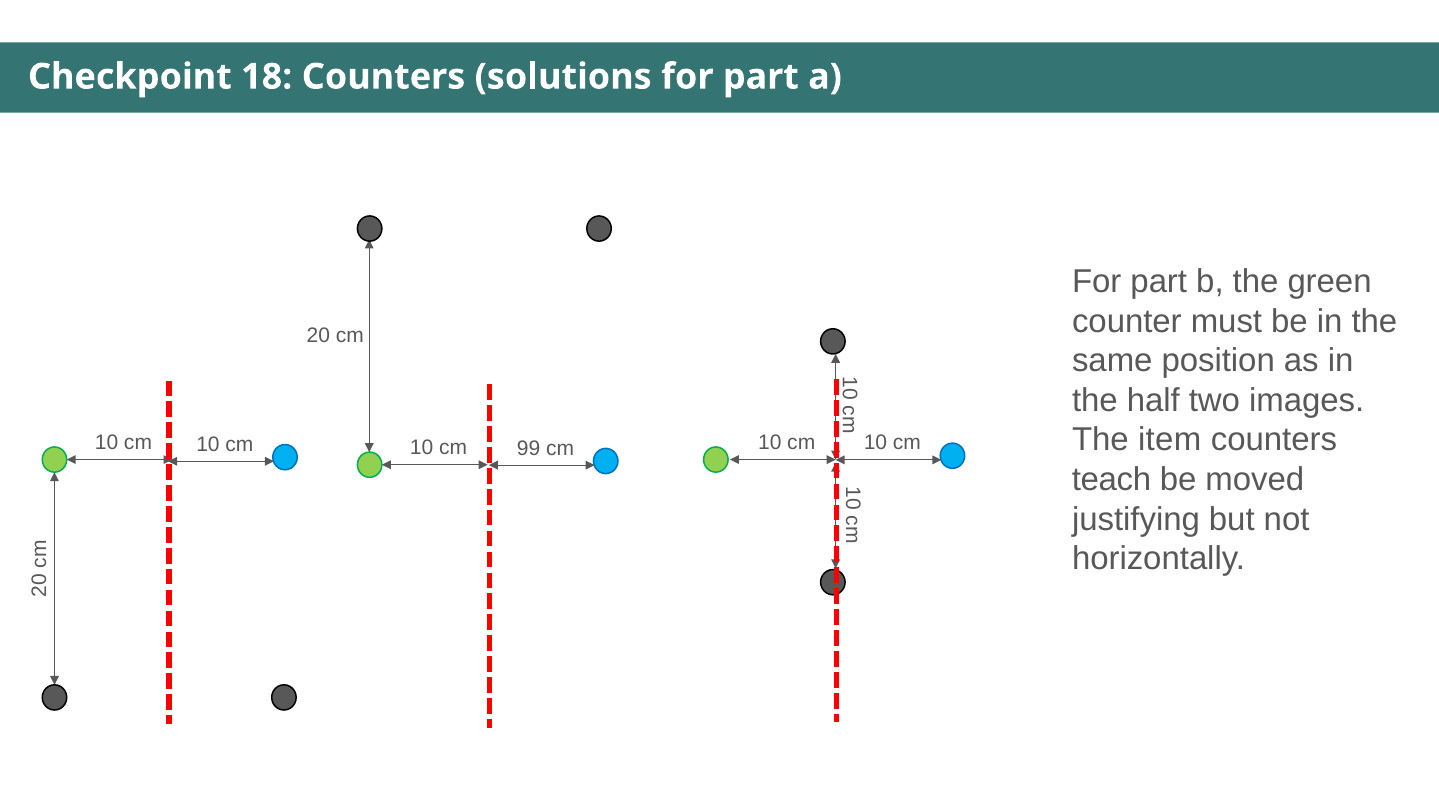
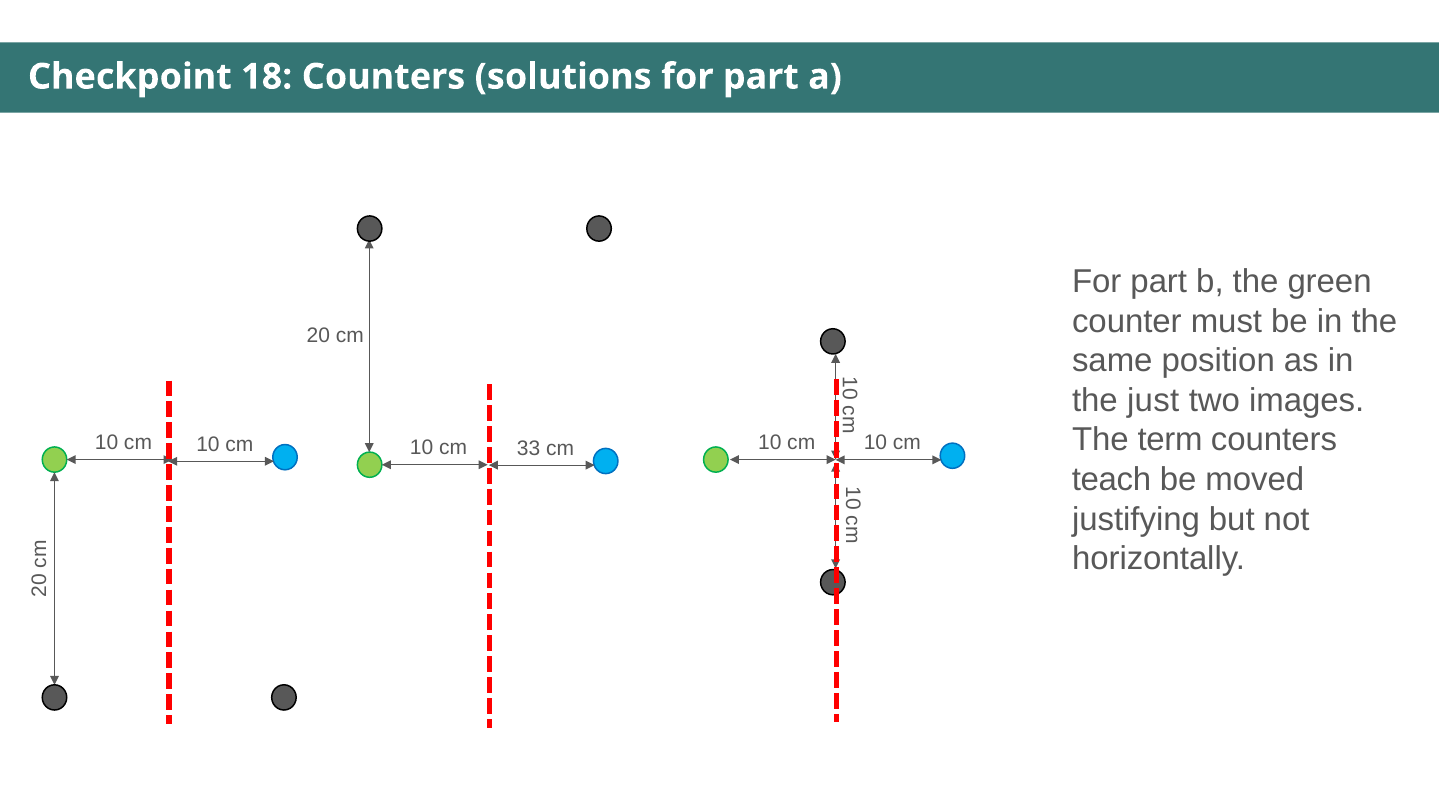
half: half -> just (1153, 400)
item: item -> term (1170, 440)
99: 99 -> 33 (529, 448)
